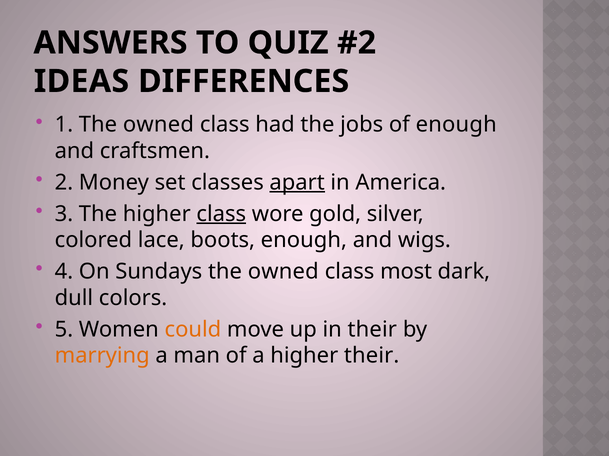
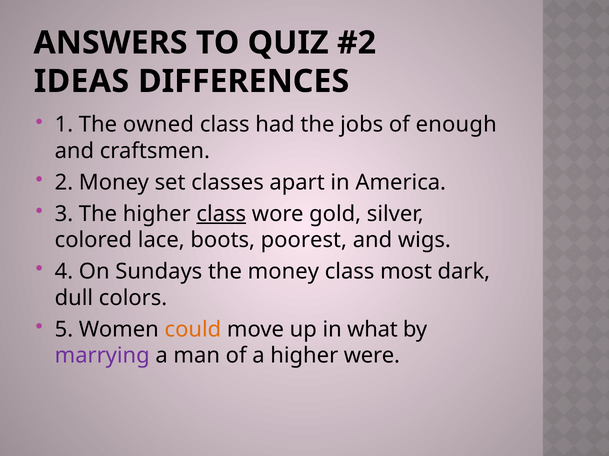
apart underline: present -> none (297, 183)
boots enough: enough -> poorest (304, 241)
Sundays the owned: owned -> money (283, 272)
in their: their -> what (372, 330)
marrying colour: orange -> purple (102, 356)
higher their: their -> were (372, 356)
